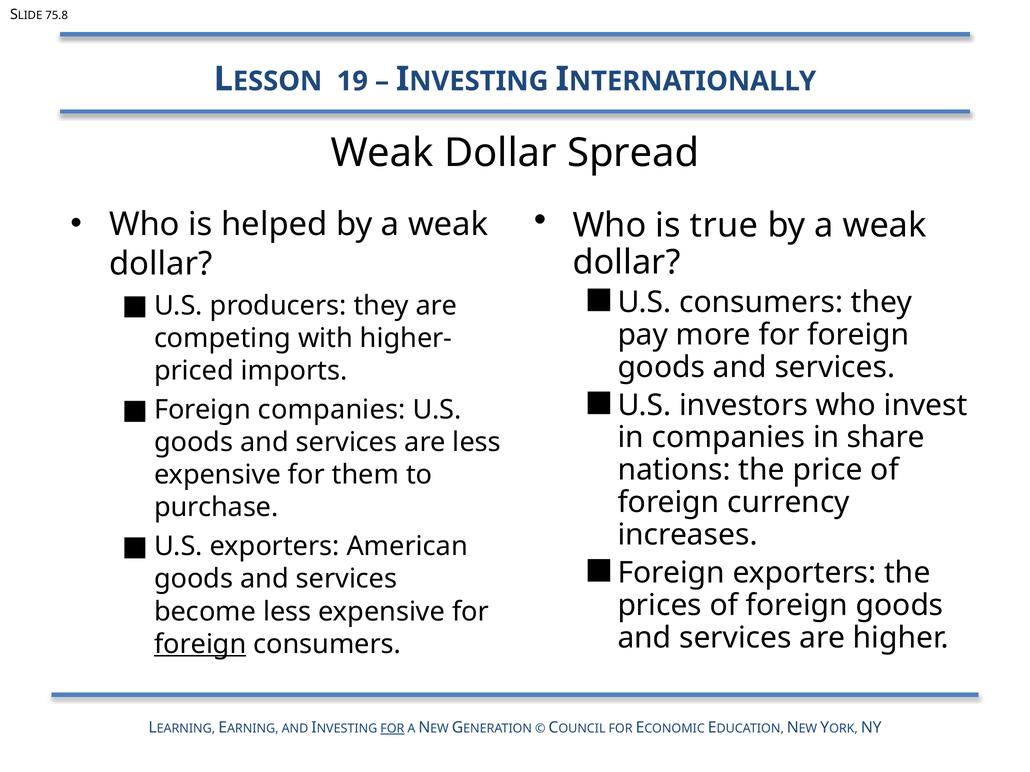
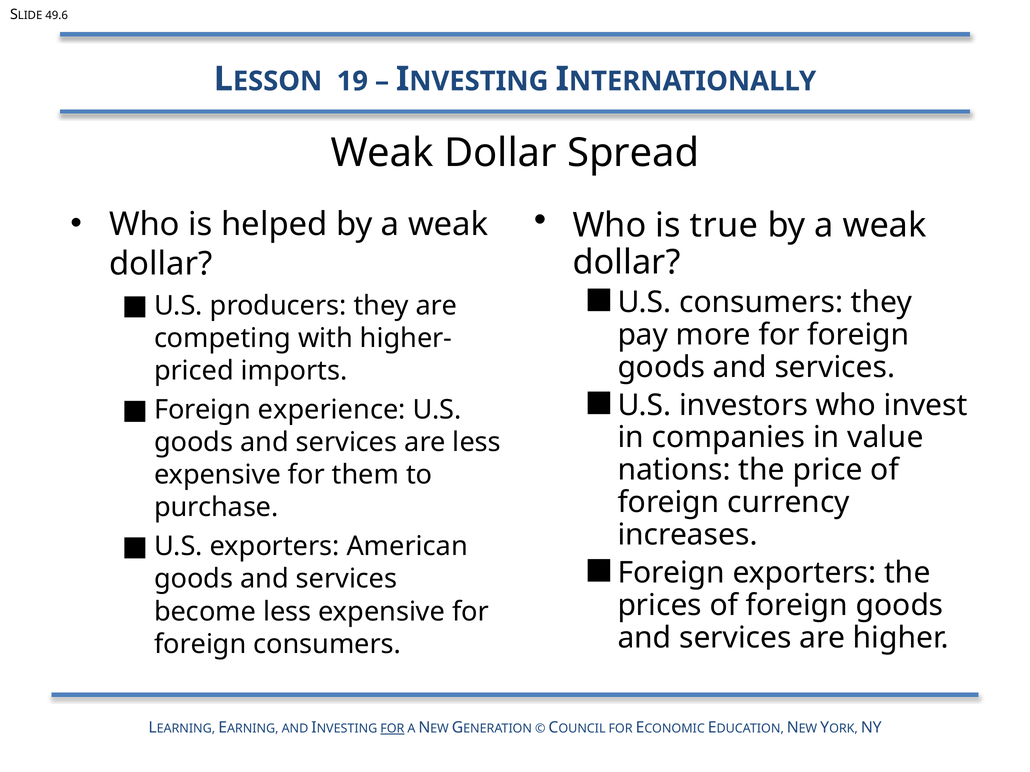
75.8: 75.8 -> 49.6 (57, 16)
Foreign companies: companies -> experience (332, 410)
share: share -> value (885, 438)
foreign underline: present -> none (200, 645)
